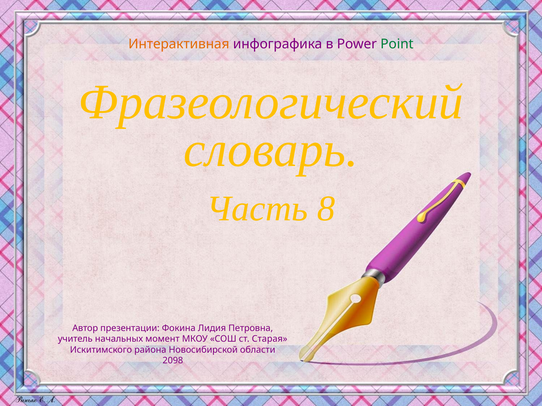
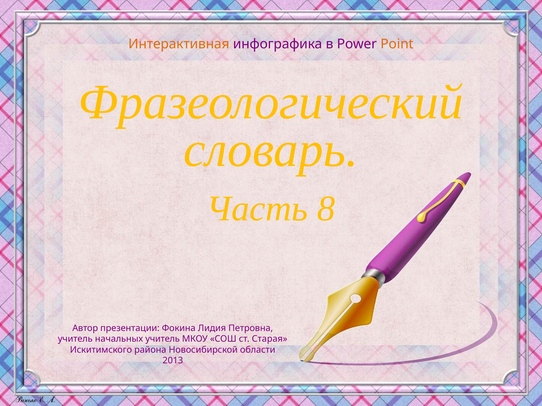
Point colour: green -> orange (397, 44)
начальных момент: момент -> учитель (163, 339)
2098: 2098 -> 2013 (173, 361)
